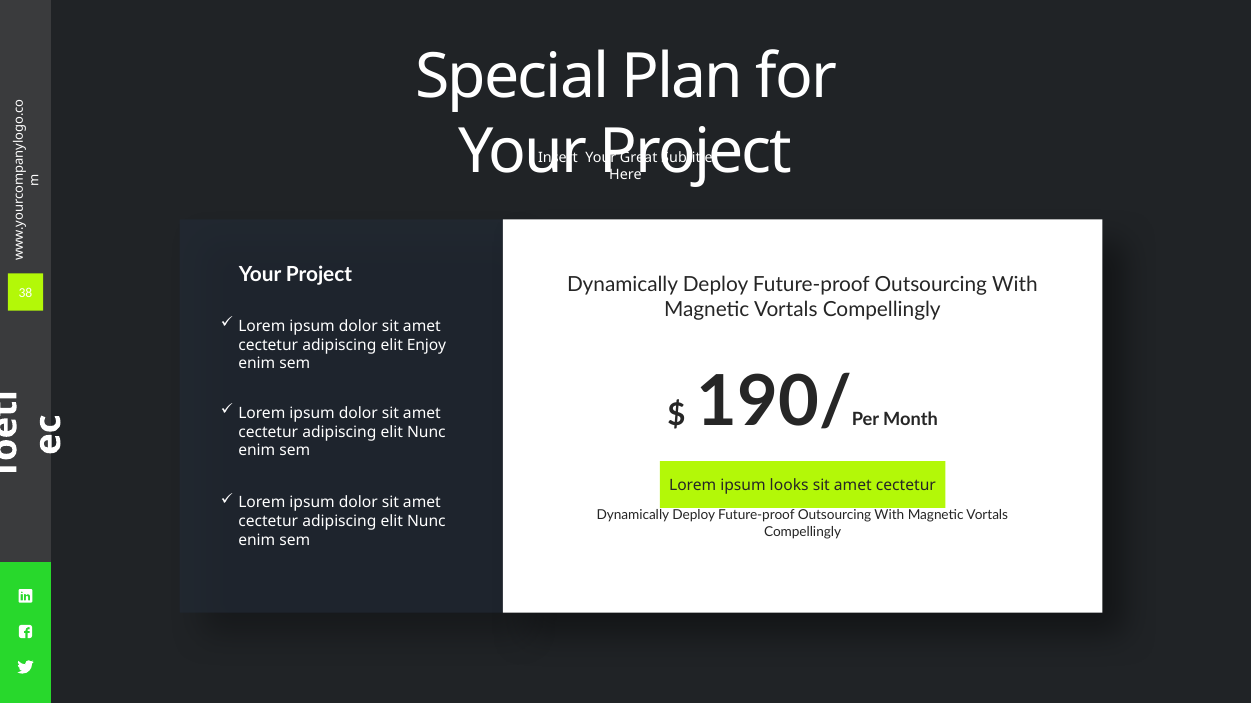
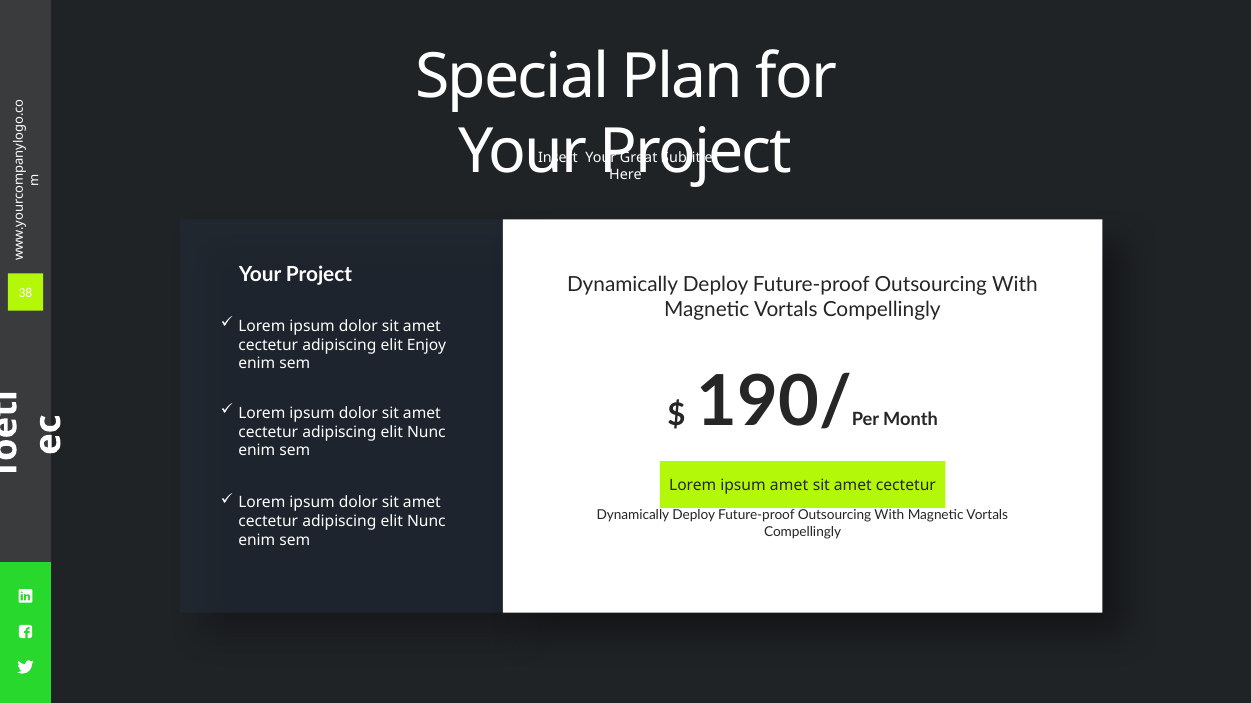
ipsum looks: looks -> amet (789, 486)
